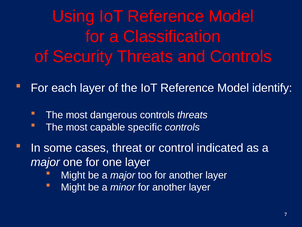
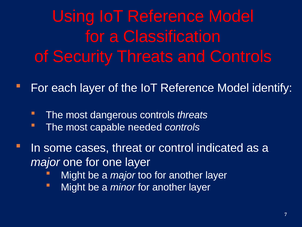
specific: specific -> needed (145, 127)
